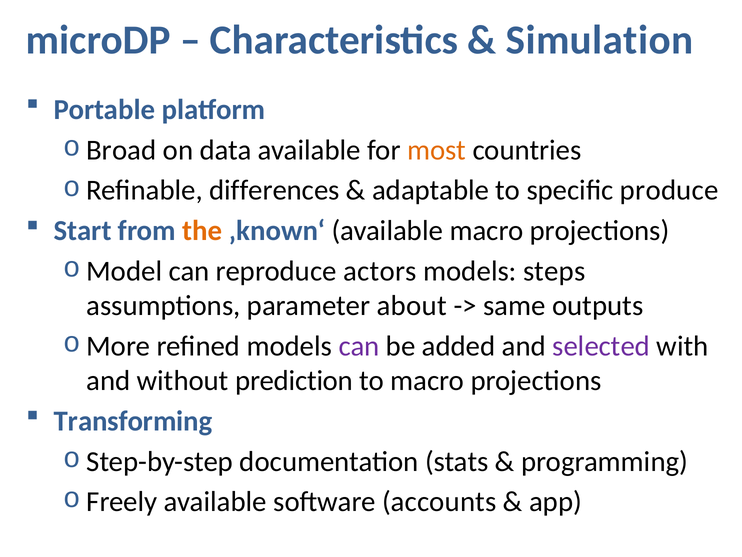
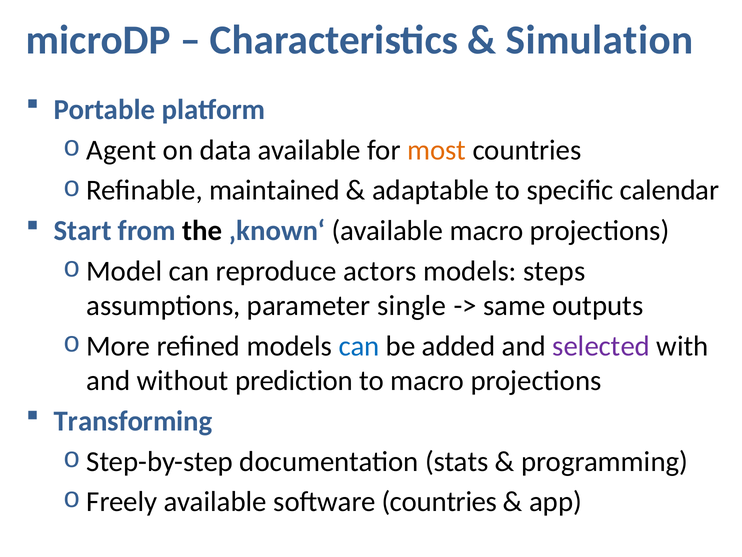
Broad: Broad -> Agent (121, 150)
differences: differences -> maintained (275, 190)
produce: produce -> calendar (669, 190)
the colour: orange -> black (202, 231)
about: about -> single (412, 305)
can colour: purple -> blue (359, 346)
software accounts: accounts -> countries (439, 501)
